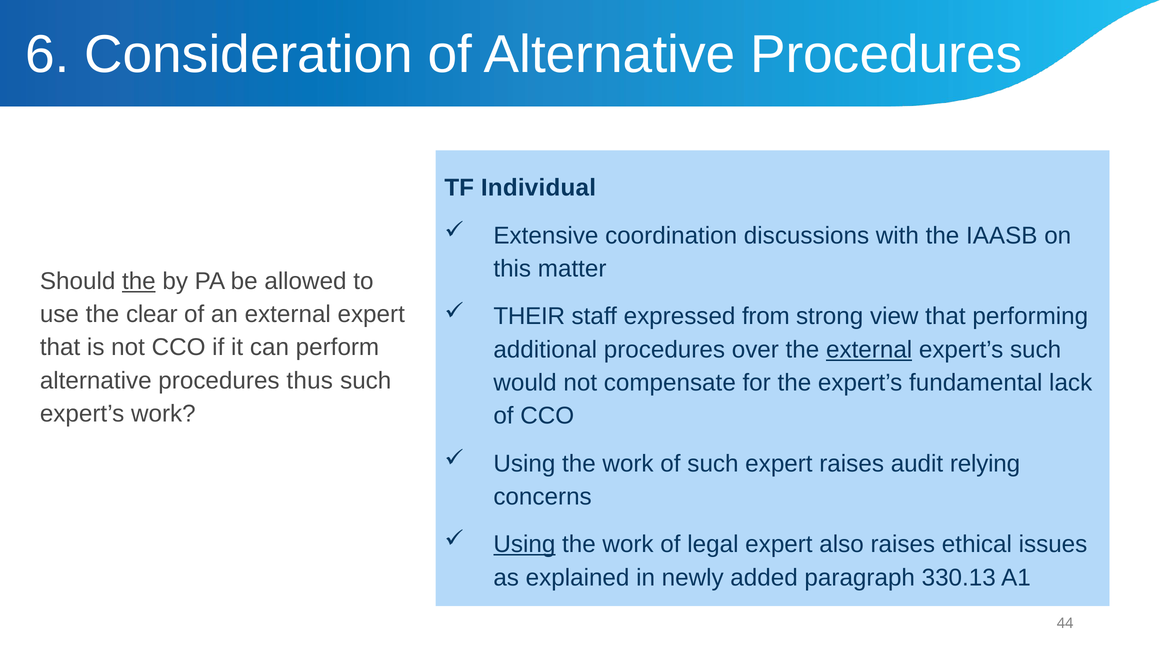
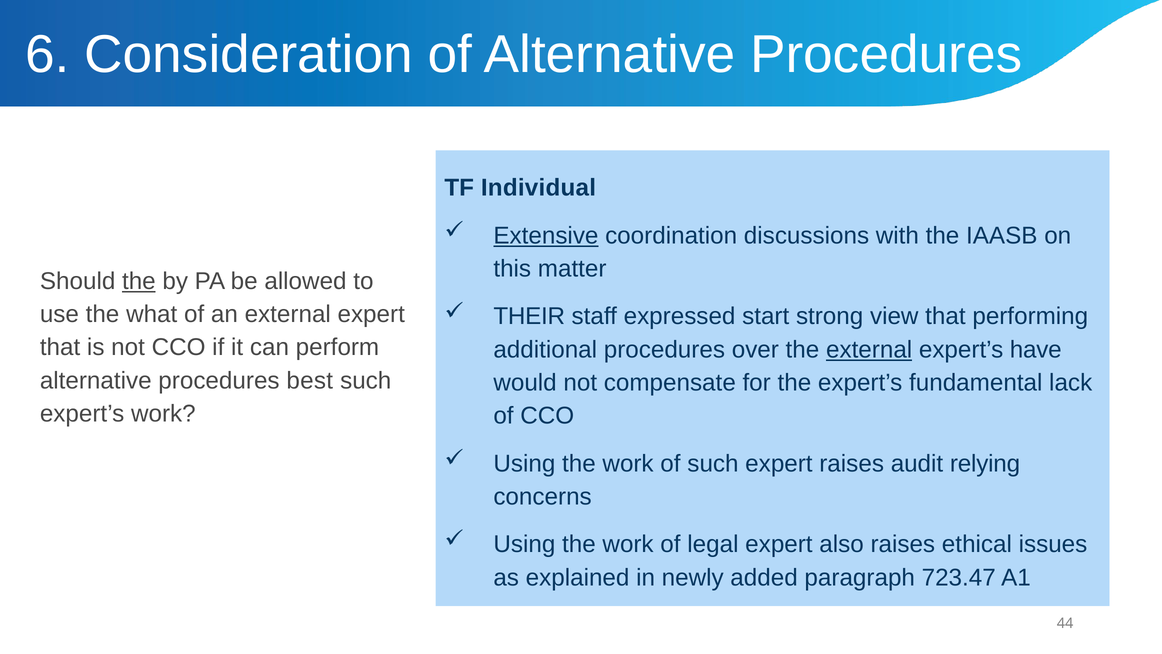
Extensive underline: none -> present (546, 236)
clear: clear -> what (152, 314)
from: from -> start (766, 316)
expert’s such: such -> have (1036, 349)
thus: thus -> best (310, 380)
Using underline: present -> none (524, 544)
330.13: 330.13 -> 723.47 (959, 577)
